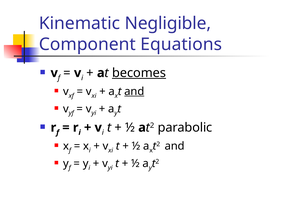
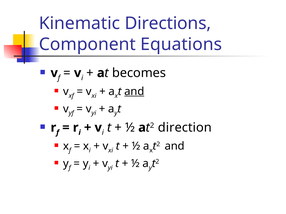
Negligible: Negligible -> Directions (168, 23)
becomes underline: present -> none (139, 73)
parabolic: parabolic -> direction (185, 128)
